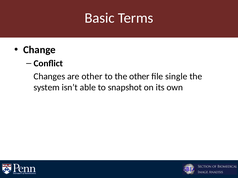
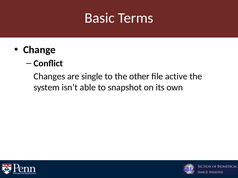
are other: other -> single (92, 77)
single: single -> active (176, 77)
